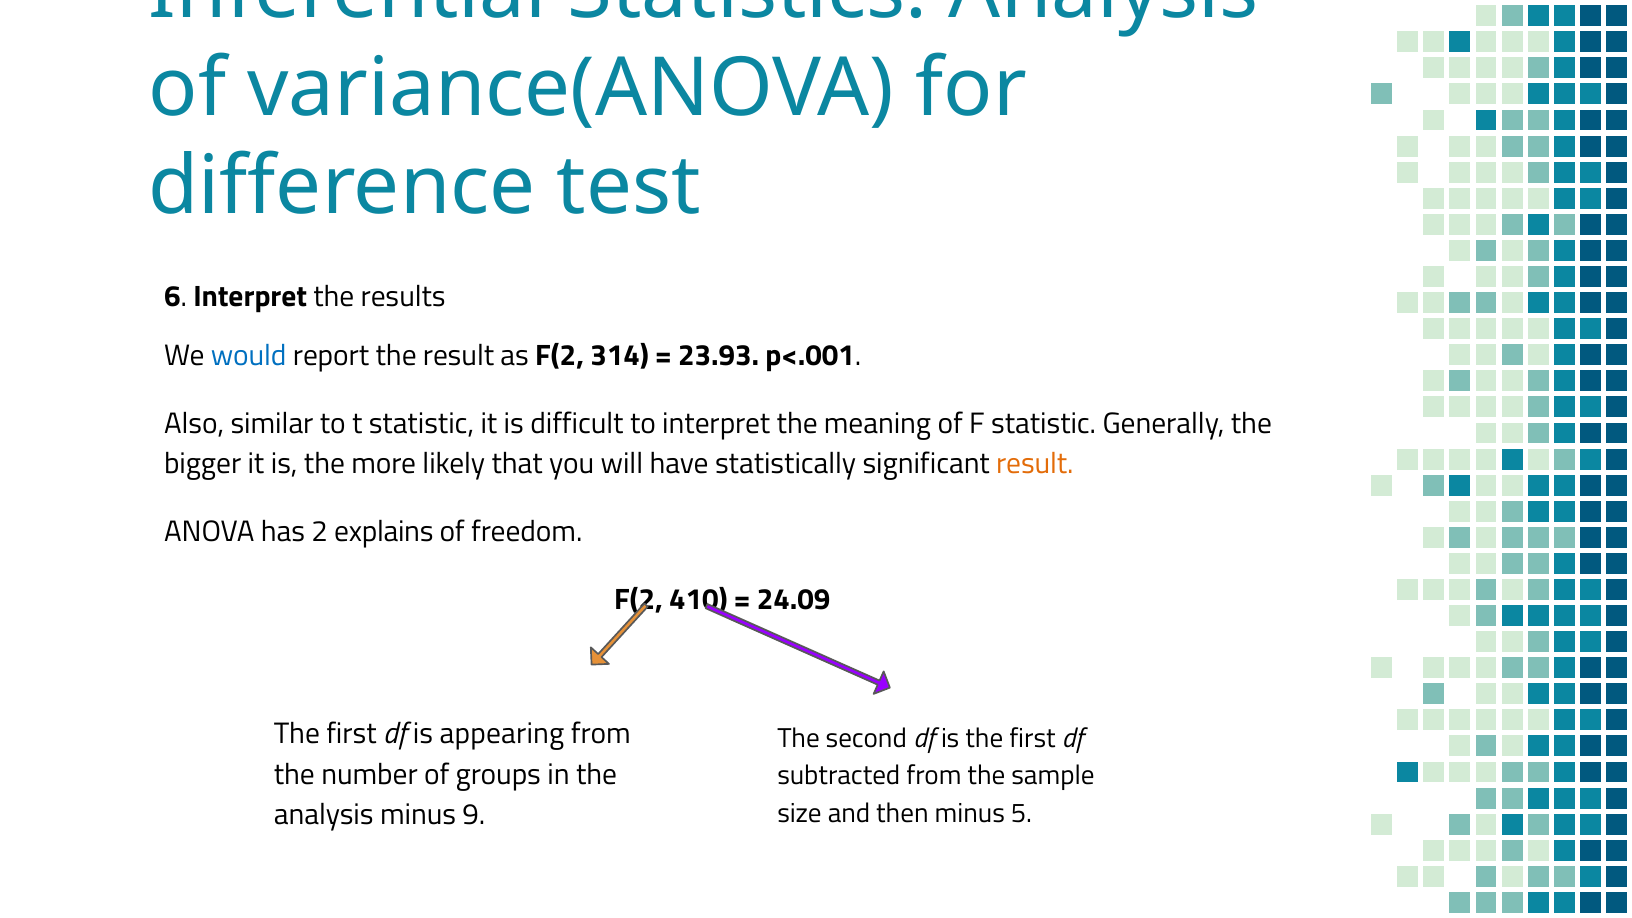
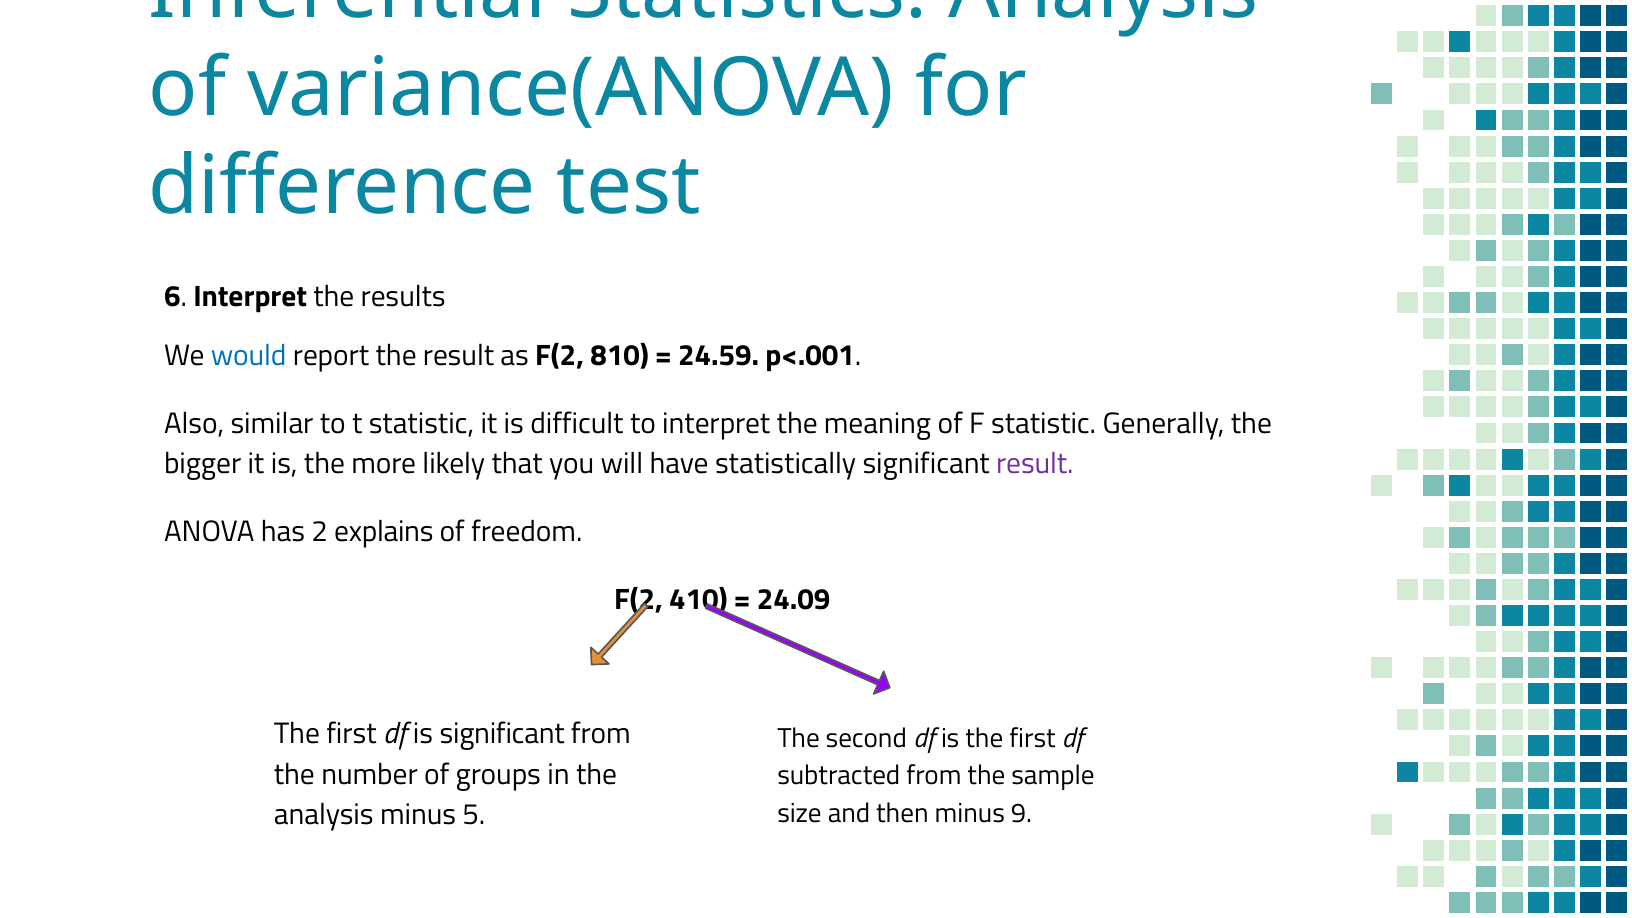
314: 314 -> 810 (620, 355)
23.93: 23.93 -> 24.59 (719, 355)
result colour: orange -> purple (1035, 464)
is appearing: appearing -> significant (502, 734)
5: 5 -> 9 (1021, 813)
9: 9 -> 5 (474, 815)
